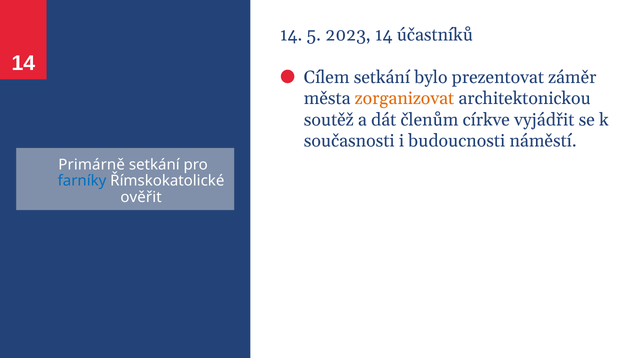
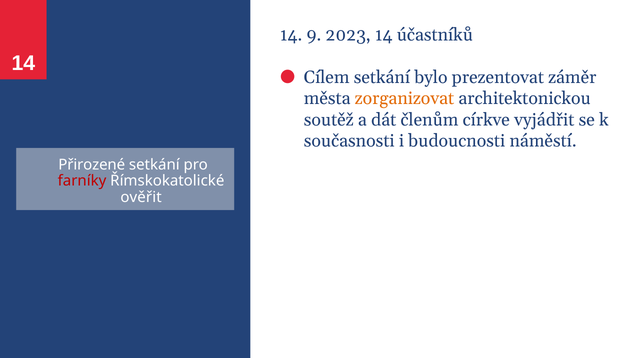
5: 5 -> 9 (314, 35)
Primárně: Primárně -> Přirozené (92, 165)
farníky colour: blue -> red (82, 181)
